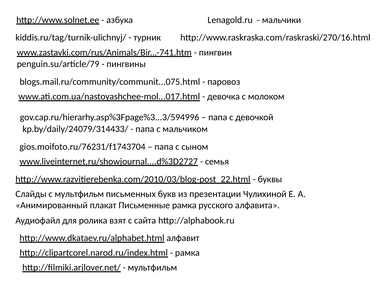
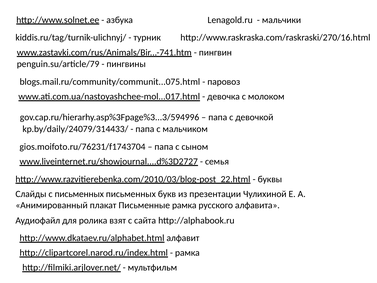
с мультфильм: мультфильм -> письменных (79, 194)
